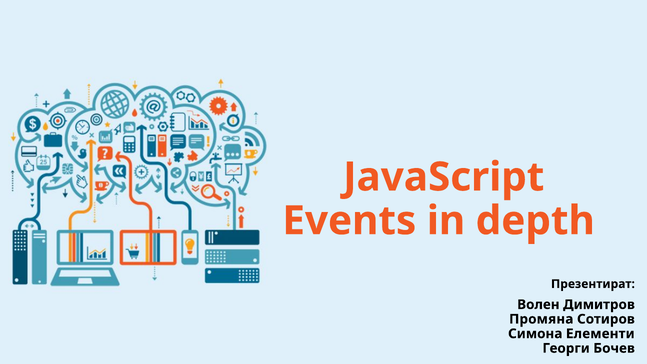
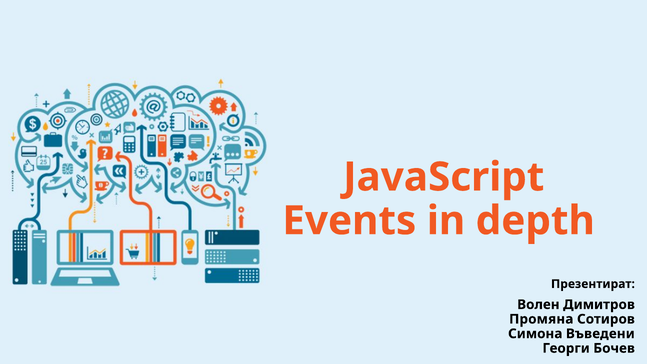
Елементи: Елементи -> Въведени (600, 334)
